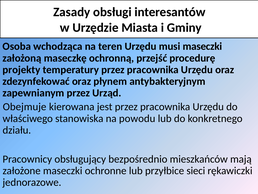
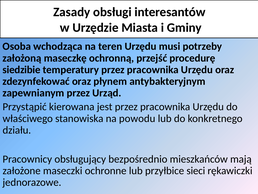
musi maseczki: maseczki -> potrzeby (202, 46)
projekty: projekty -> siedzibie (22, 70)
Obejmuje: Obejmuje -> Przystąpić (25, 107)
